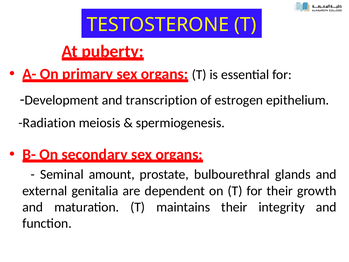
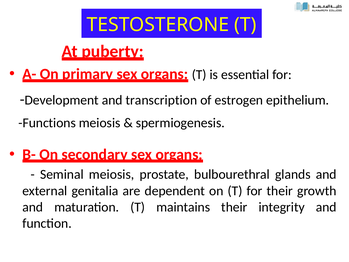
Radiation: Radiation -> Functions (47, 123)
Seminal amount: amount -> meiosis (112, 174)
